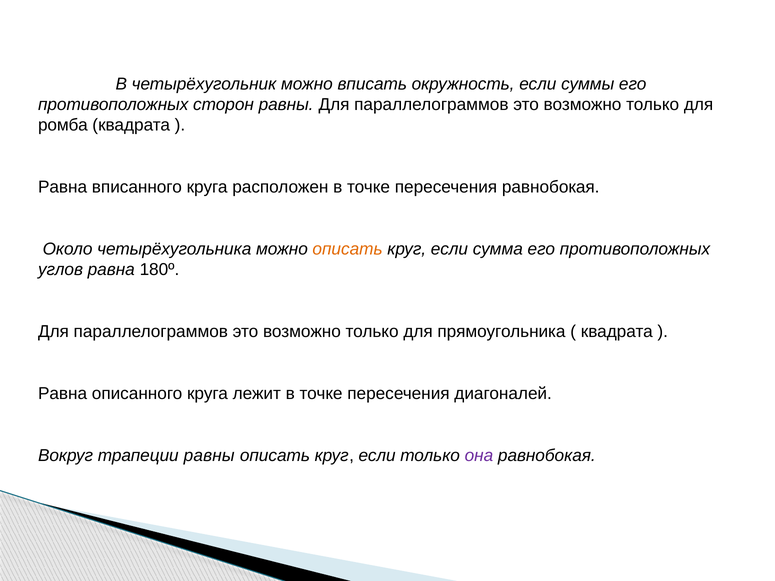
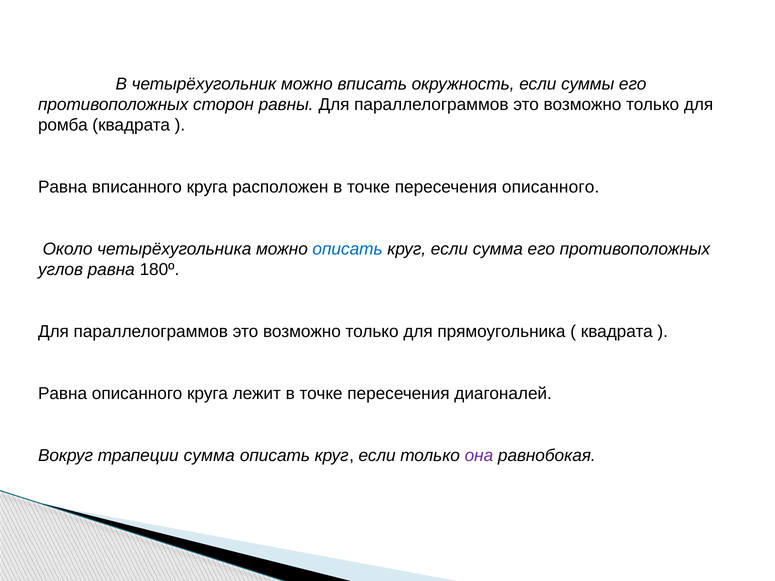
пересечения равнобокая: равнобокая -> описанного (551, 187)
описать colour: orange -> blue (348, 249)
трапеции равны: равны -> сумма (209, 456)
